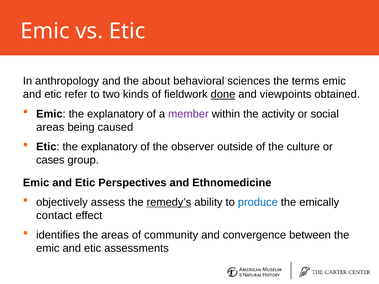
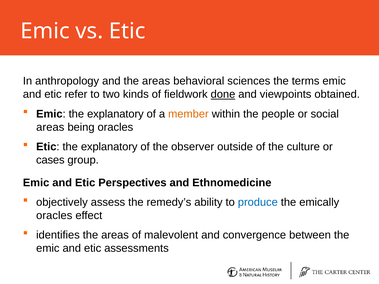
and the about: about -> areas (156, 81)
member colour: purple -> orange (188, 114)
activity: activity -> people (278, 114)
being caused: caused -> oracles (115, 127)
remedy’s underline: present -> none (169, 202)
contact: contact -> oracles (54, 216)
community: community -> malevolent (171, 235)
